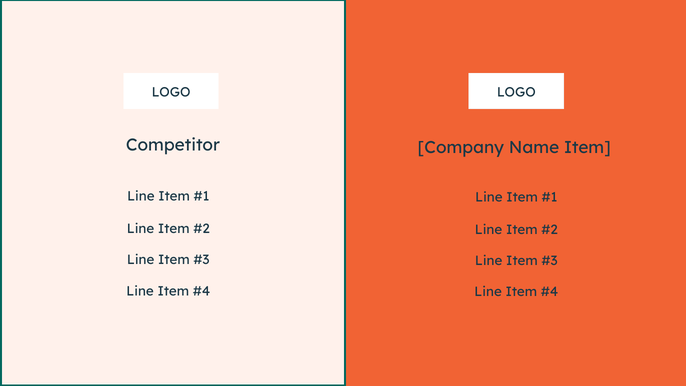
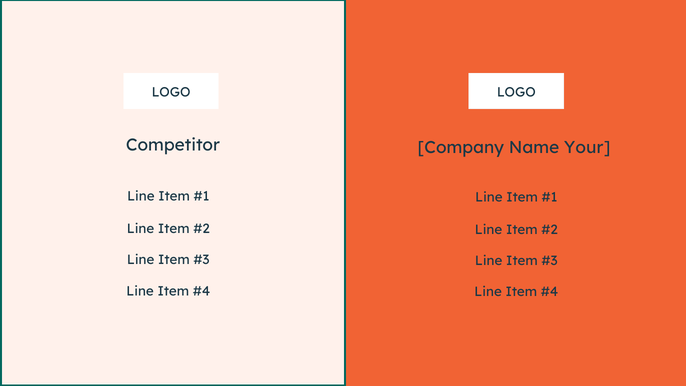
Name Item: Item -> Your (587, 148)
